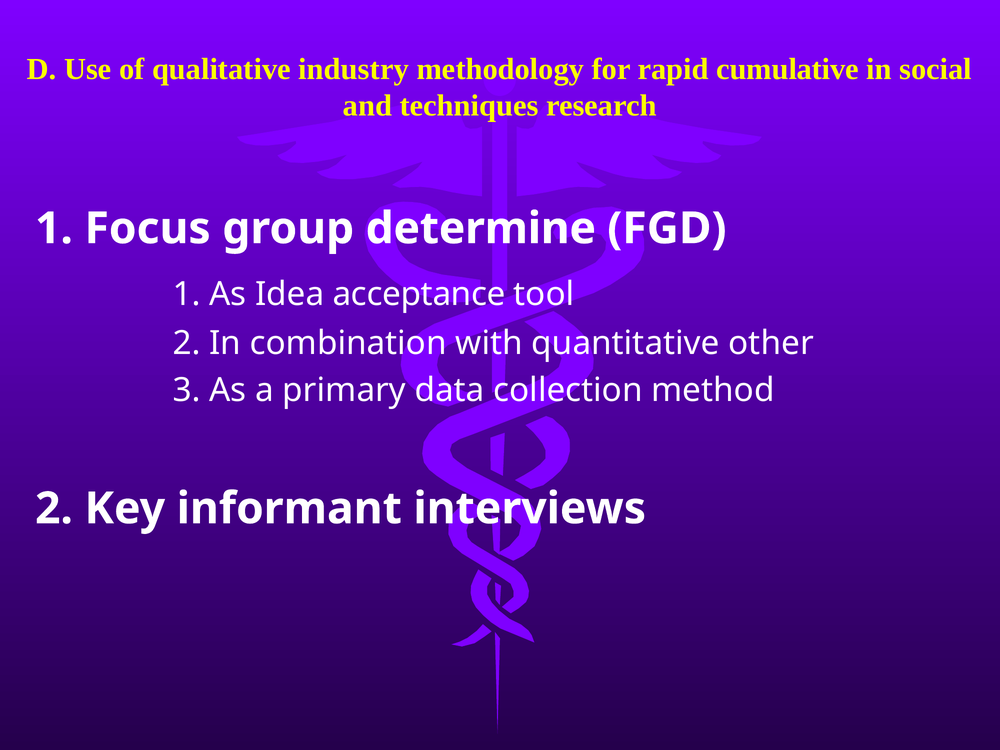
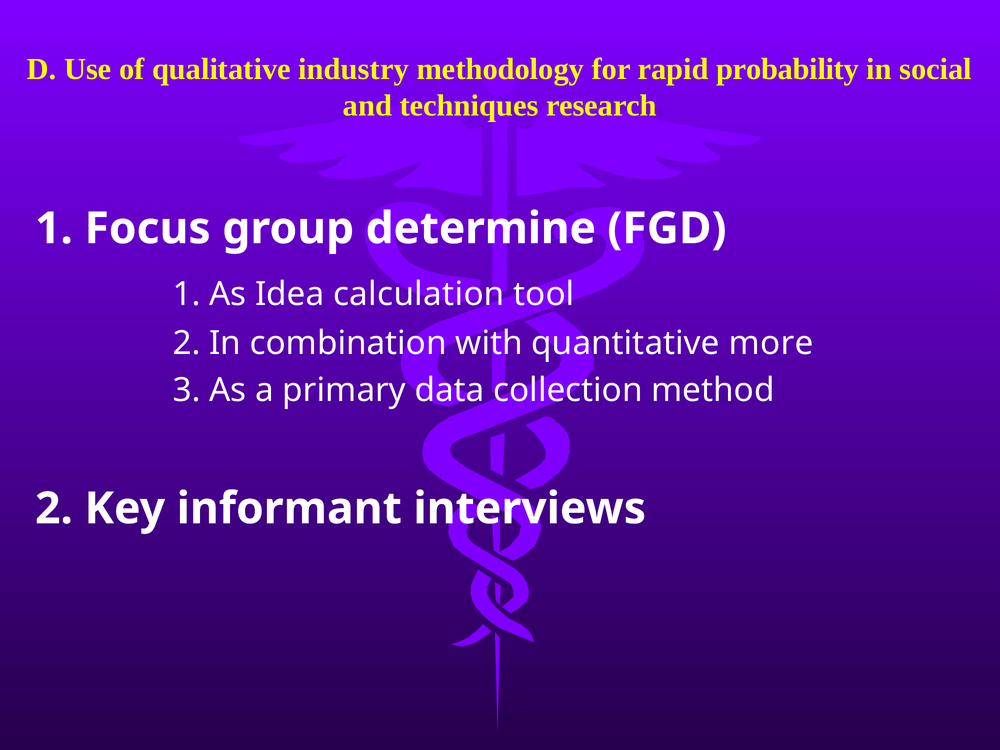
cumulative: cumulative -> probability (788, 69)
acceptance: acceptance -> calculation (419, 294)
other: other -> more (771, 343)
